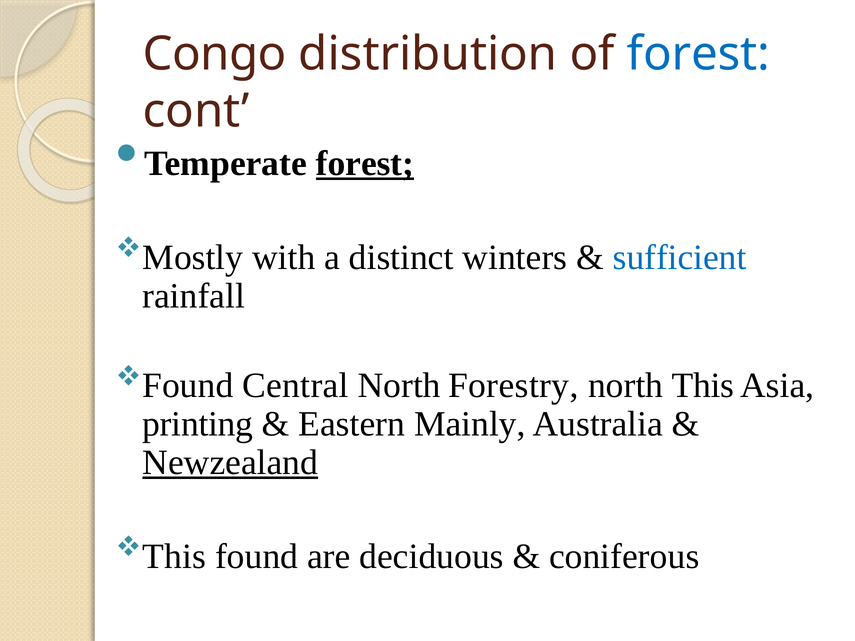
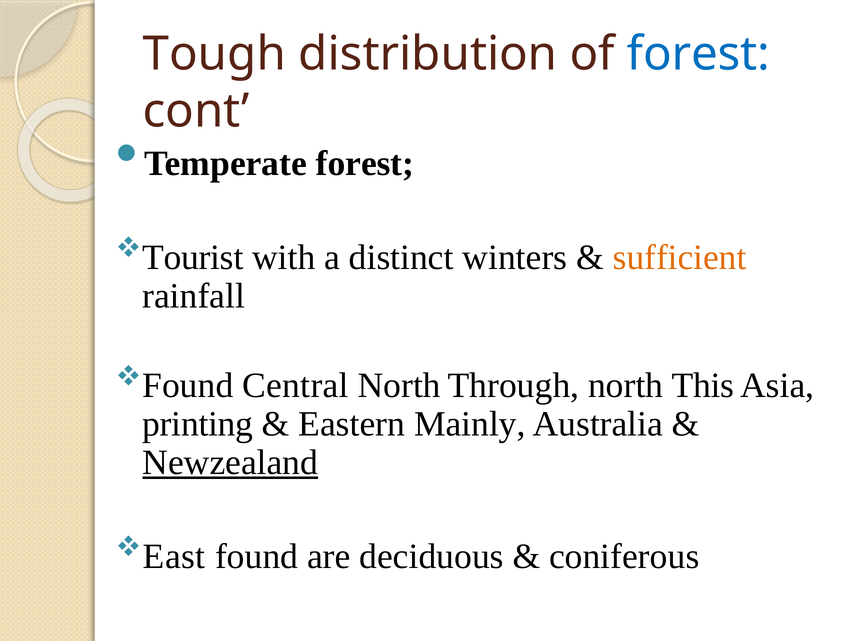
Congo: Congo -> Tough (214, 54)
forest underline: present -> none (365, 163)
Mostly: Mostly -> Tourist (193, 257)
sufficient colour: blue -> orange (680, 257)
Forestry: Forestry -> Through (513, 386)
This: This -> East (174, 557)
